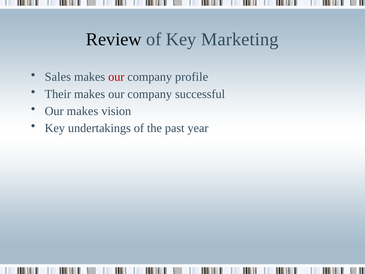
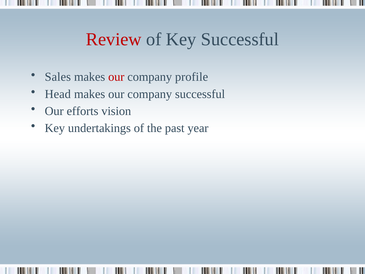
Review colour: black -> red (114, 39)
Key Marketing: Marketing -> Successful (240, 39)
Their: Their -> Head (58, 94)
Our makes: makes -> efforts (83, 111)
